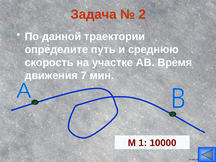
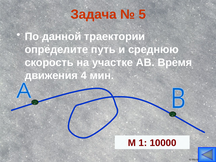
2: 2 -> 5 (142, 14)
7: 7 -> 4 (84, 75)
